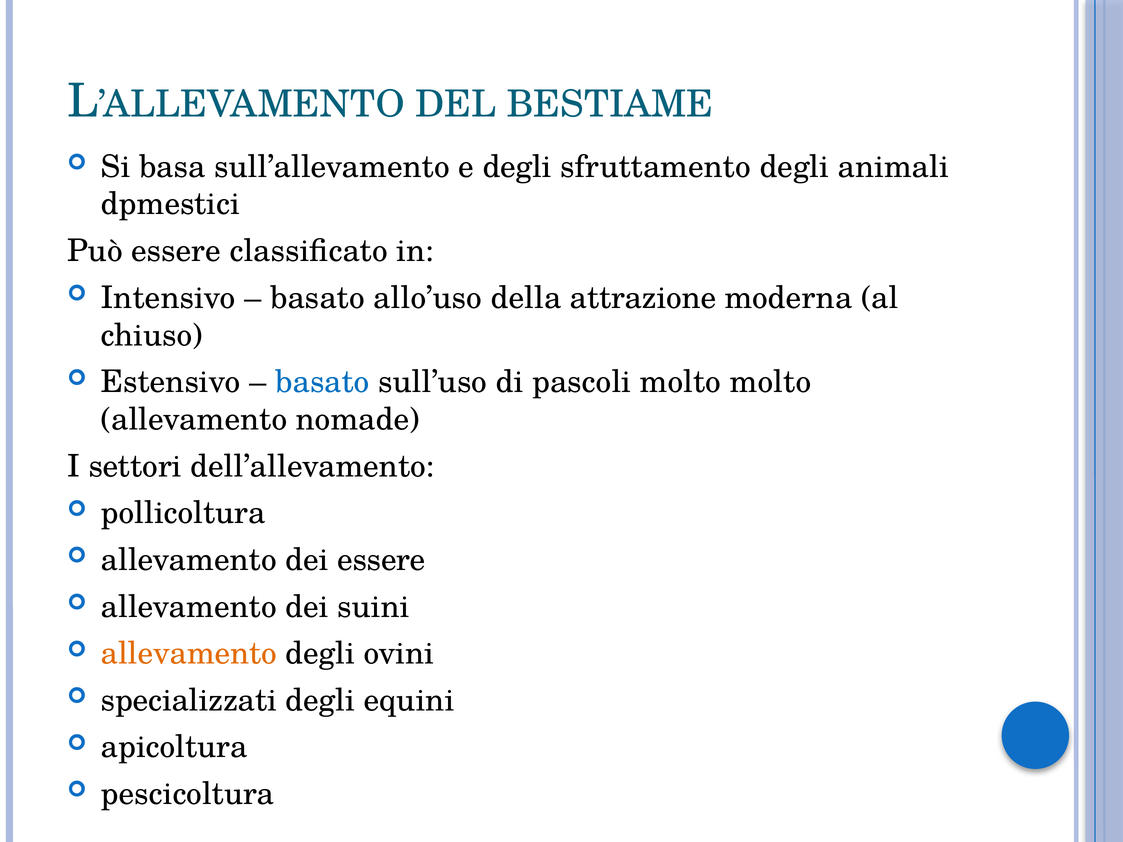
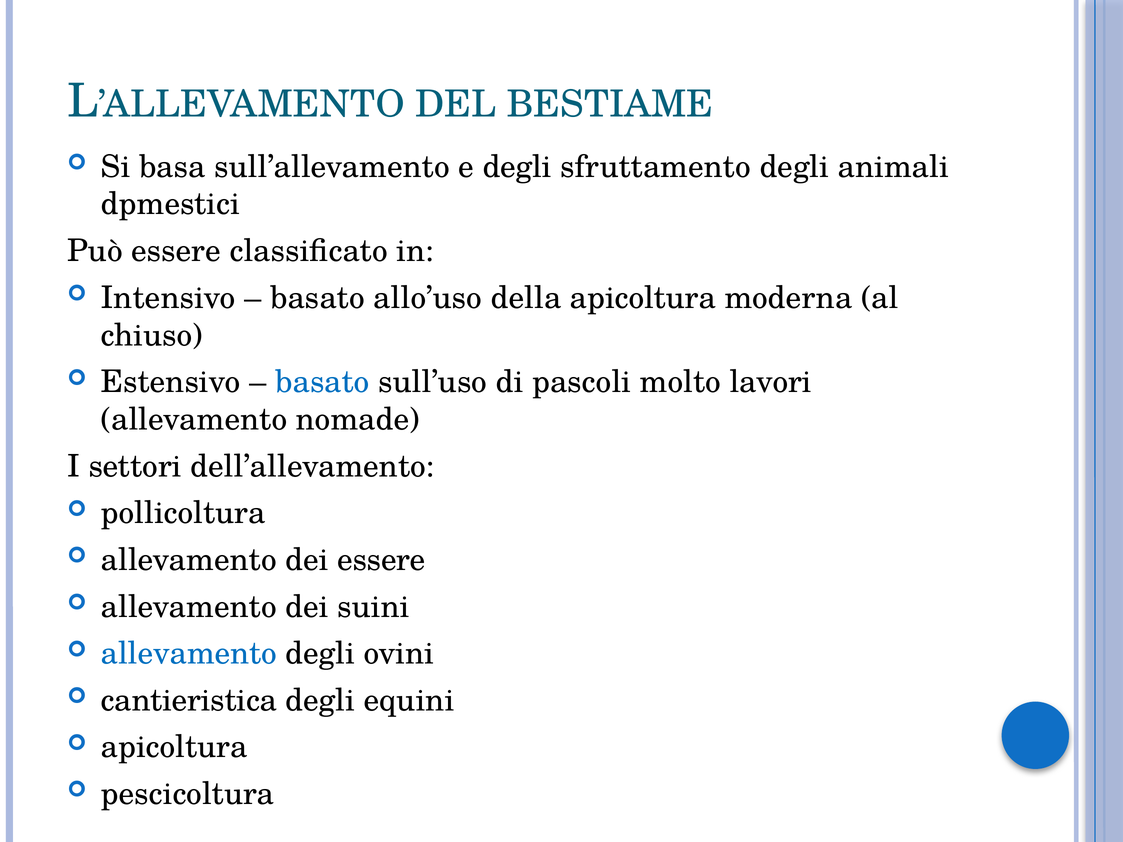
della attrazione: attrazione -> apicoltura (643, 298)
molto molto: molto -> lavori (771, 382)
allevamento colour: orange -> blue (189, 654)
specializzati: specializzati -> cantieristica (189, 701)
